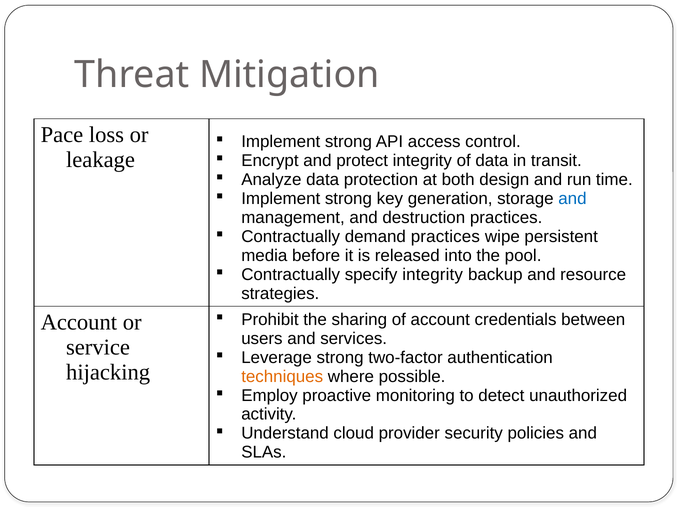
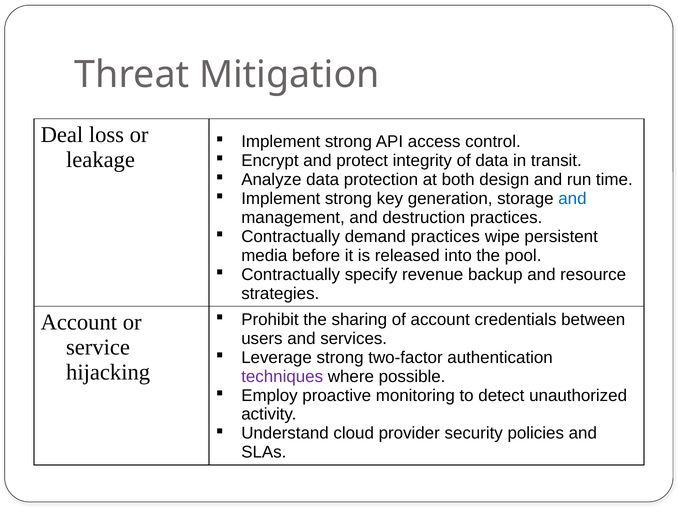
Pace: Pace -> Deal (62, 135)
specify integrity: integrity -> revenue (433, 274)
techniques colour: orange -> purple (282, 376)
